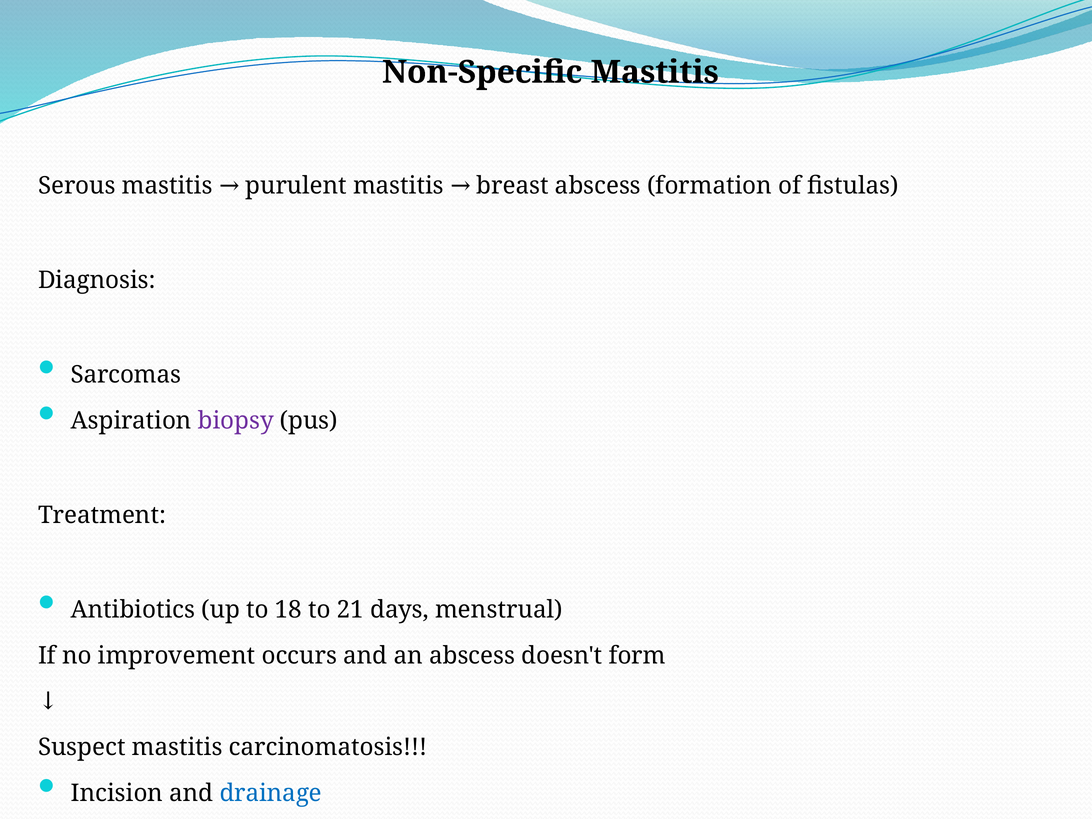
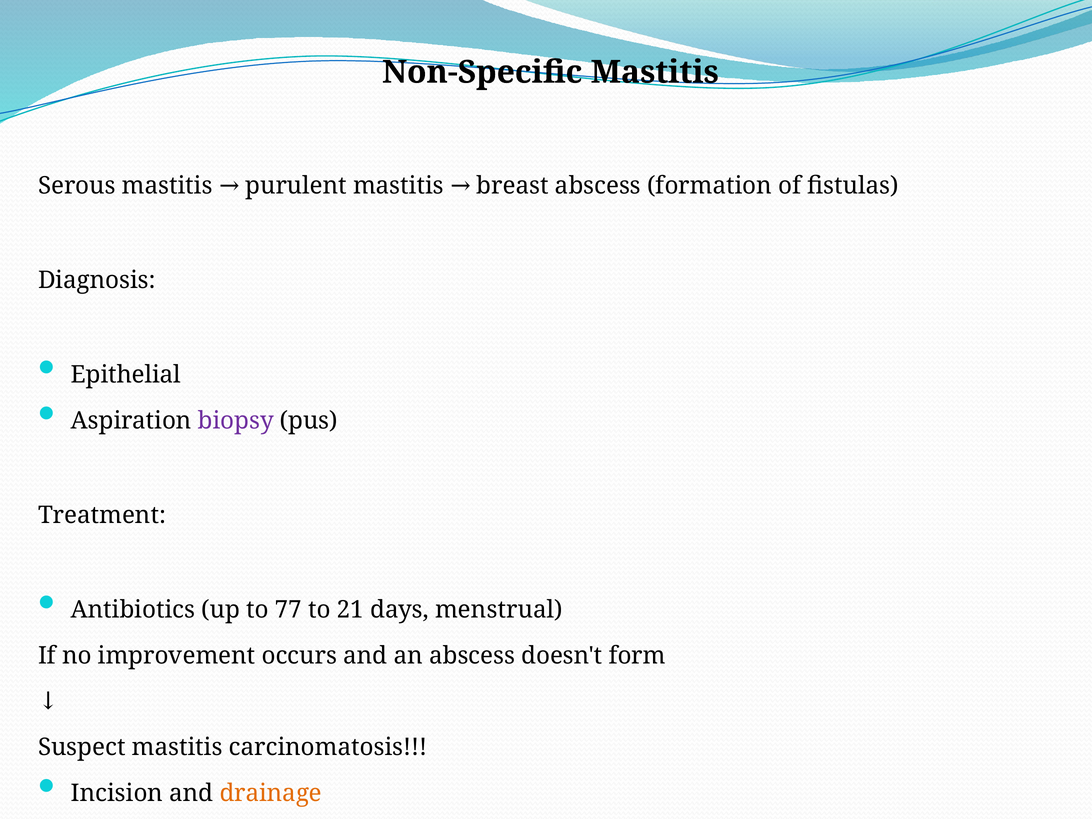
Sarcomas: Sarcomas -> Epithelial (126, 375)
18: 18 -> 77 (289, 610)
drainage colour: blue -> orange (271, 793)
